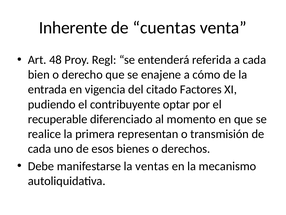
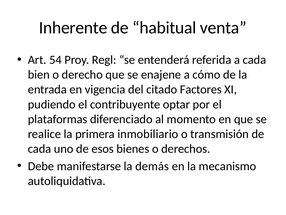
cuentas: cuentas -> habitual (164, 28)
48: 48 -> 54 (56, 60)
recuperable: recuperable -> plataformas (58, 119)
representan: representan -> inmobiliario (148, 134)
ventas: ventas -> demás (152, 166)
